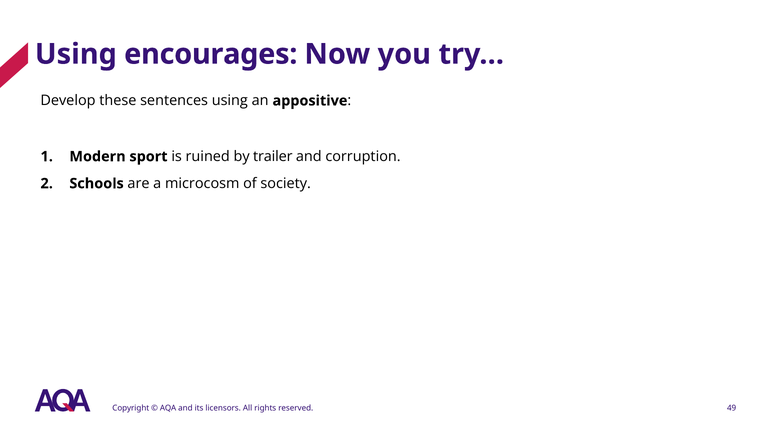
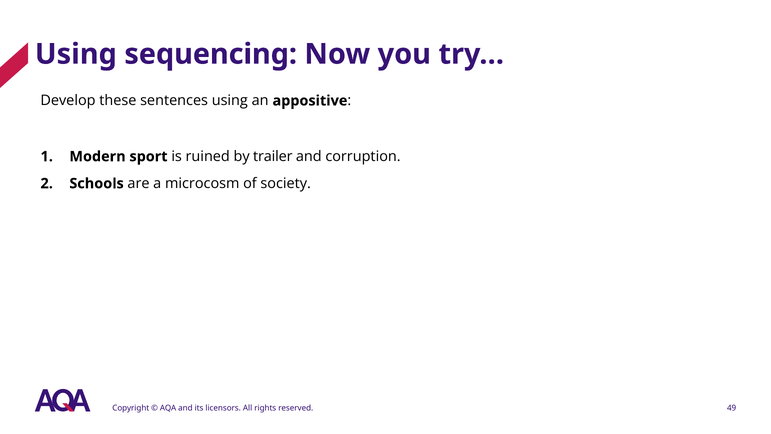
encourages: encourages -> sequencing (211, 54)
